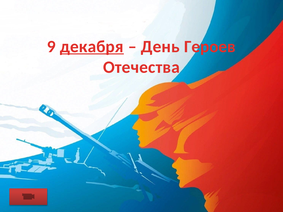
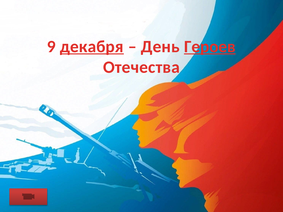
Героев underline: none -> present (210, 47)
